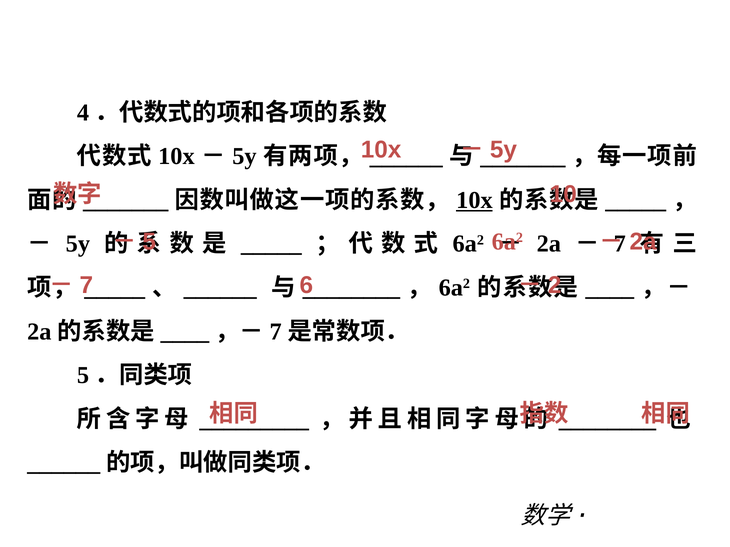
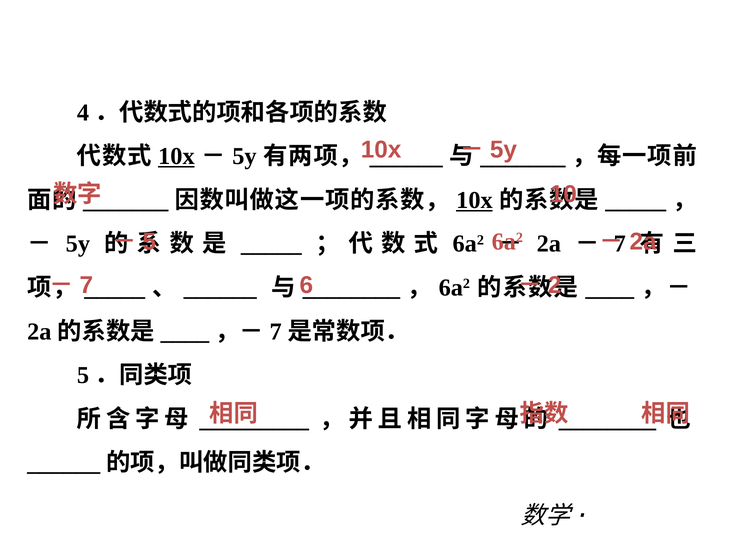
10x underline: none -> present (176, 157)
